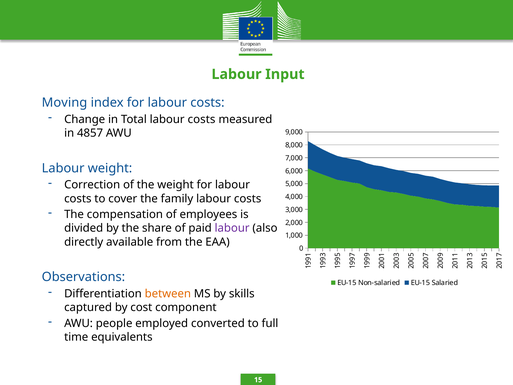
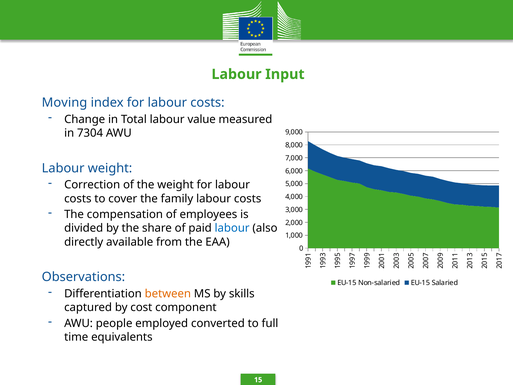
Total labour costs: costs -> value (202, 119)
4857: 4857 -> 7304 (90, 133)
labour colour: purple -> blue (232, 228)
